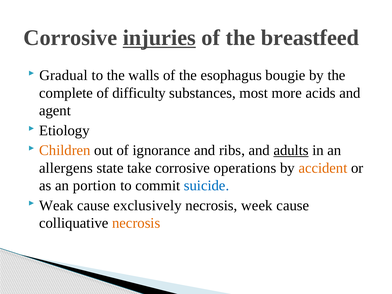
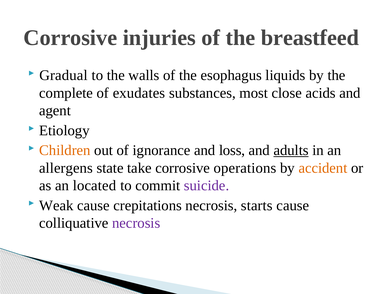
injuries underline: present -> none (159, 38)
bougie: bougie -> liquids (285, 75)
difficulty: difficulty -> exudates (139, 93)
more: more -> close (287, 93)
ribs: ribs -> loss (232, 150)
portion: portion -> located (95, 186)
suicide colour: blue -> purple (207, 186)
exclusively: exclusively -> crepitations (148, 205)
week: week -> starts (257, 205)
necrosis colour: orange -> purple (136, 223)
